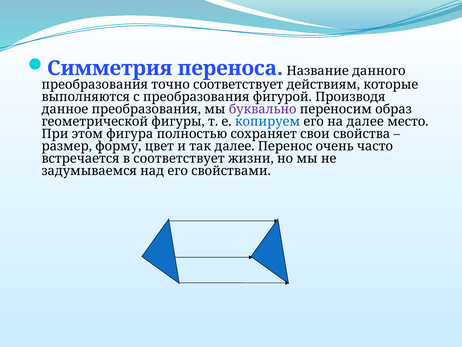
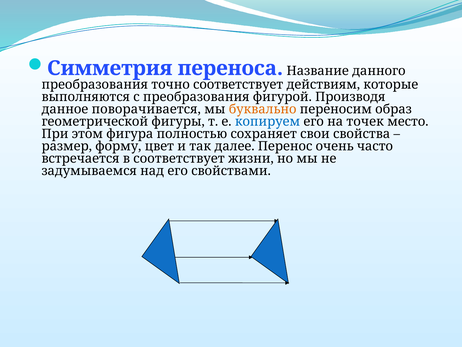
данное преобразования: преобразования -> поворачивается (146, 109)
буквально colour: purple -> orange (263, 109)
на далее: далее -> точек (365, 122)
